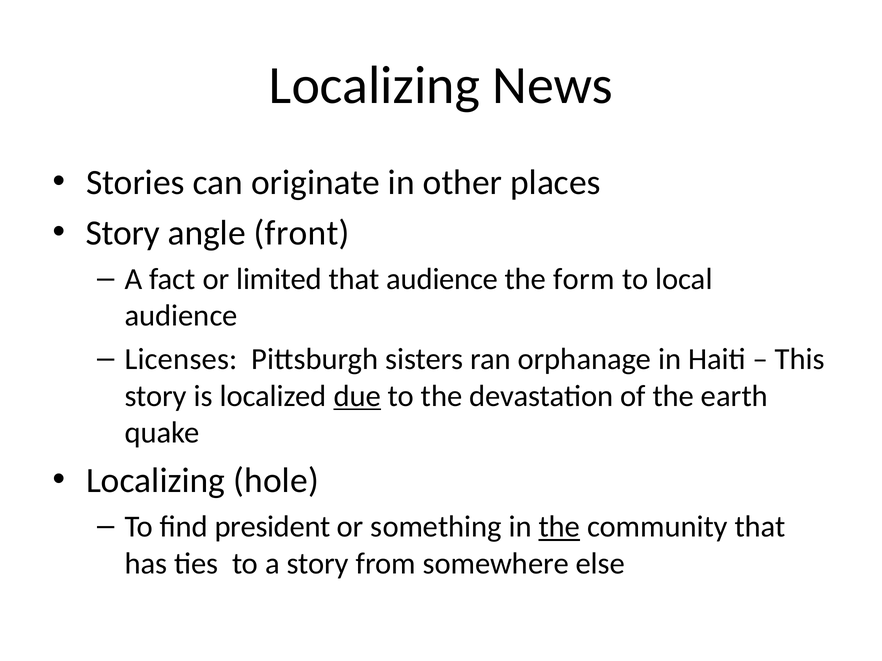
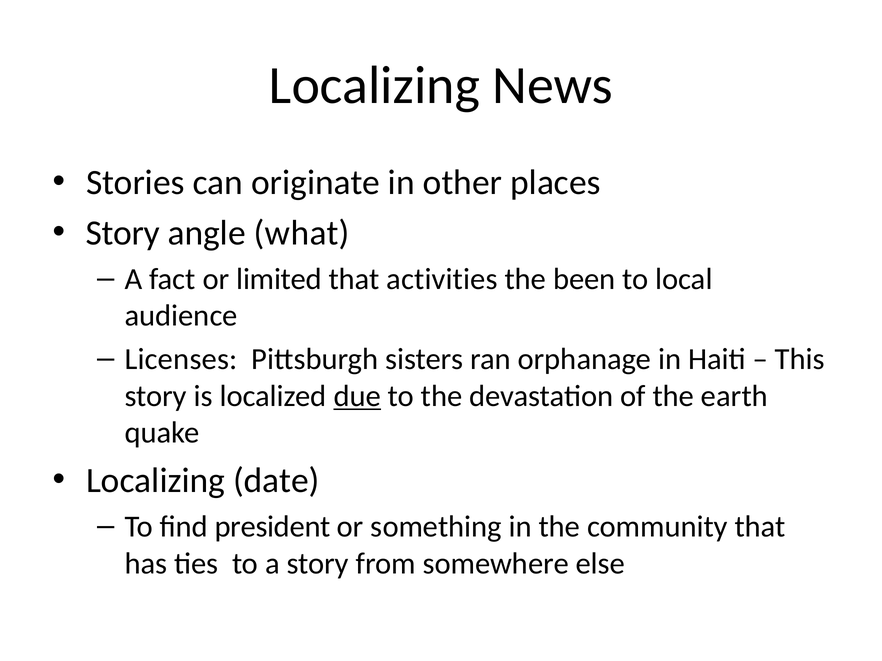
front: front -> what (302, 233)
that audience: audience -> activities (442, 279)
form: form -> been (584, 279)
hole: hole -> date (276, 481)
the underline: present -> none (559, 527)
